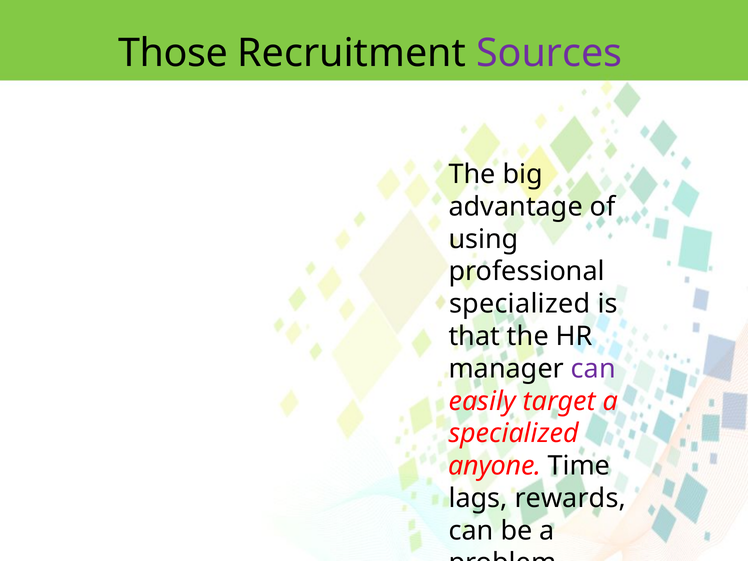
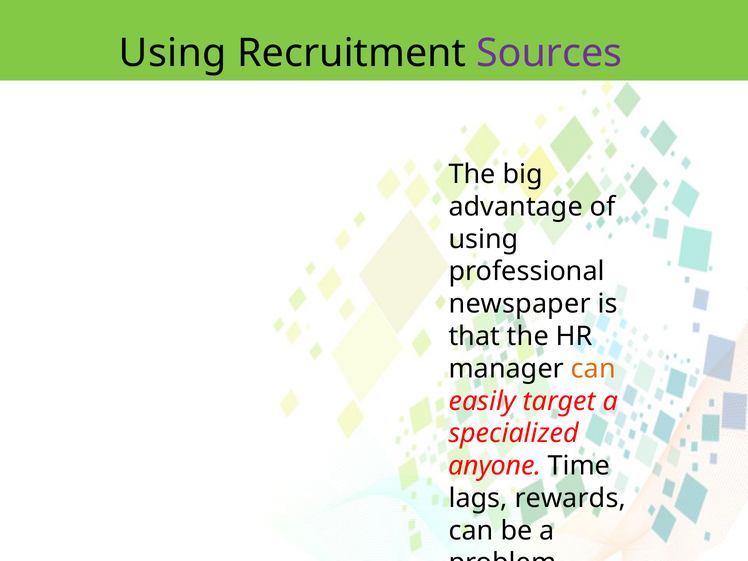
Those: Those -> Using (173, 53)
specialized: specialized -> newspaper (520, 304)
can colour: purple -> orange (593, 369)
